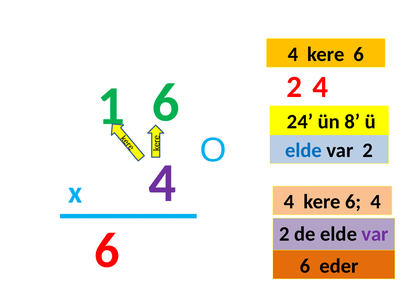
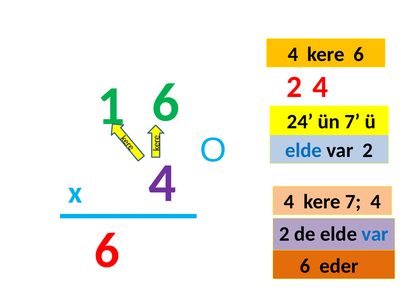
ün 8: 8 -> 7 (352, 122)
6: 6 -> 7 (353, 202)
var colour: purple -> blue (375, 234)
